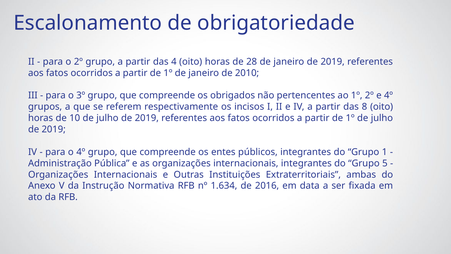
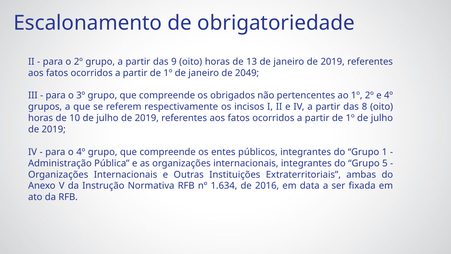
4: 4 -> 9 (174, 62)
28: 28 -> 13 (252, 62)
2010: 2010 -> 2049 (247, 73)
